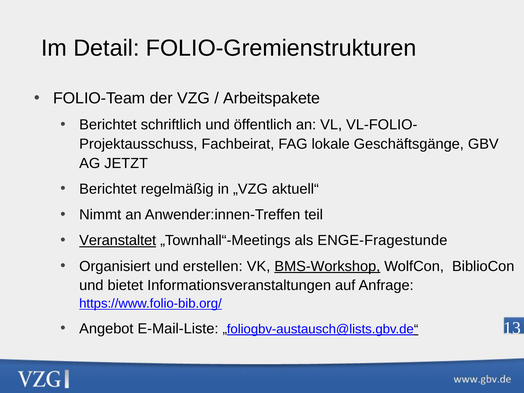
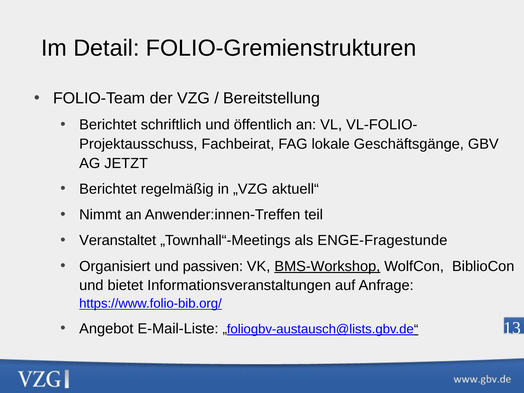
Arbeitspakete: Arbeitspakete -> Bereitstellung (272, 98)
Veranstaltet underline: present -> none (118, 241)
erstellen: erstellen -> passiven (213, 266)
